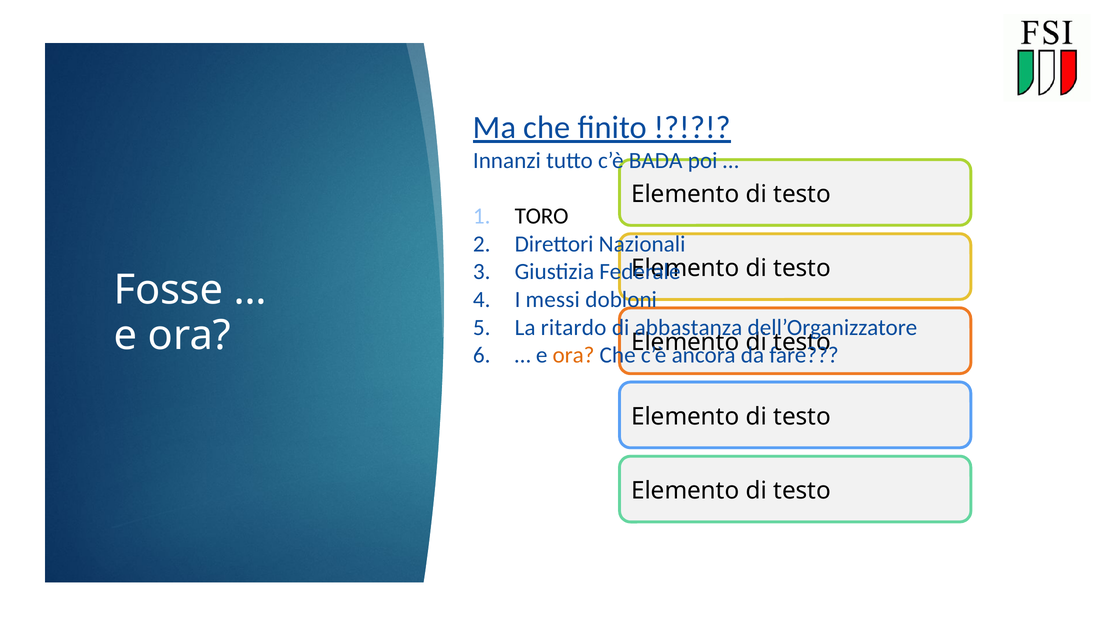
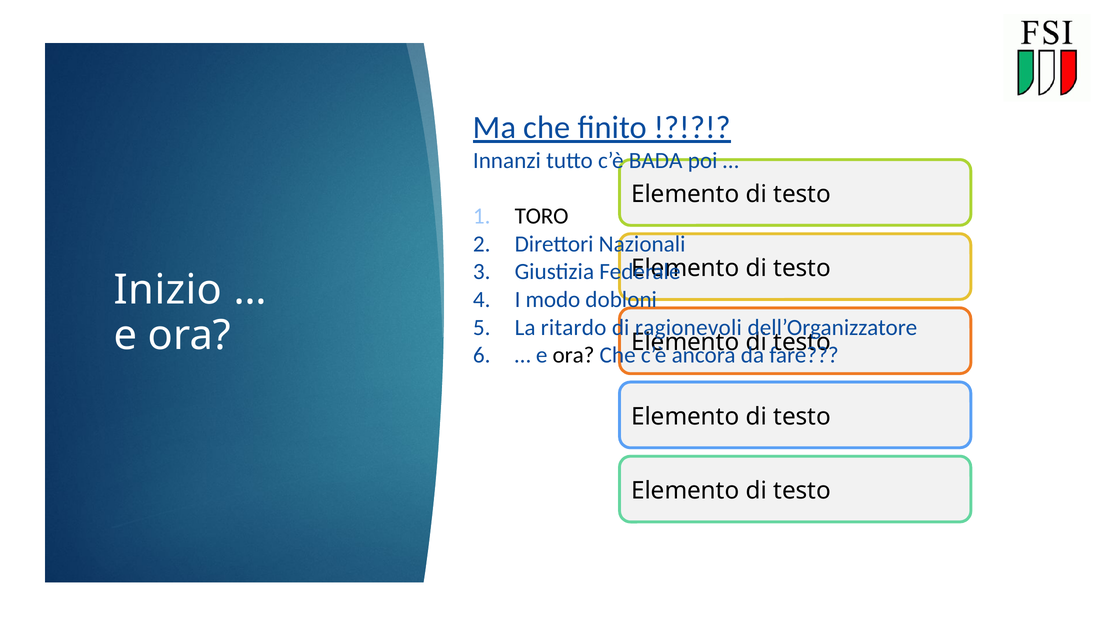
Fosse: Fosse -> Inizio (168, 290)
messi: messi -> modo (553, 299)
abbastanza: abbastanza -> ragionevoli (688, 327)
ora colour: orange -> black (574, 355)
